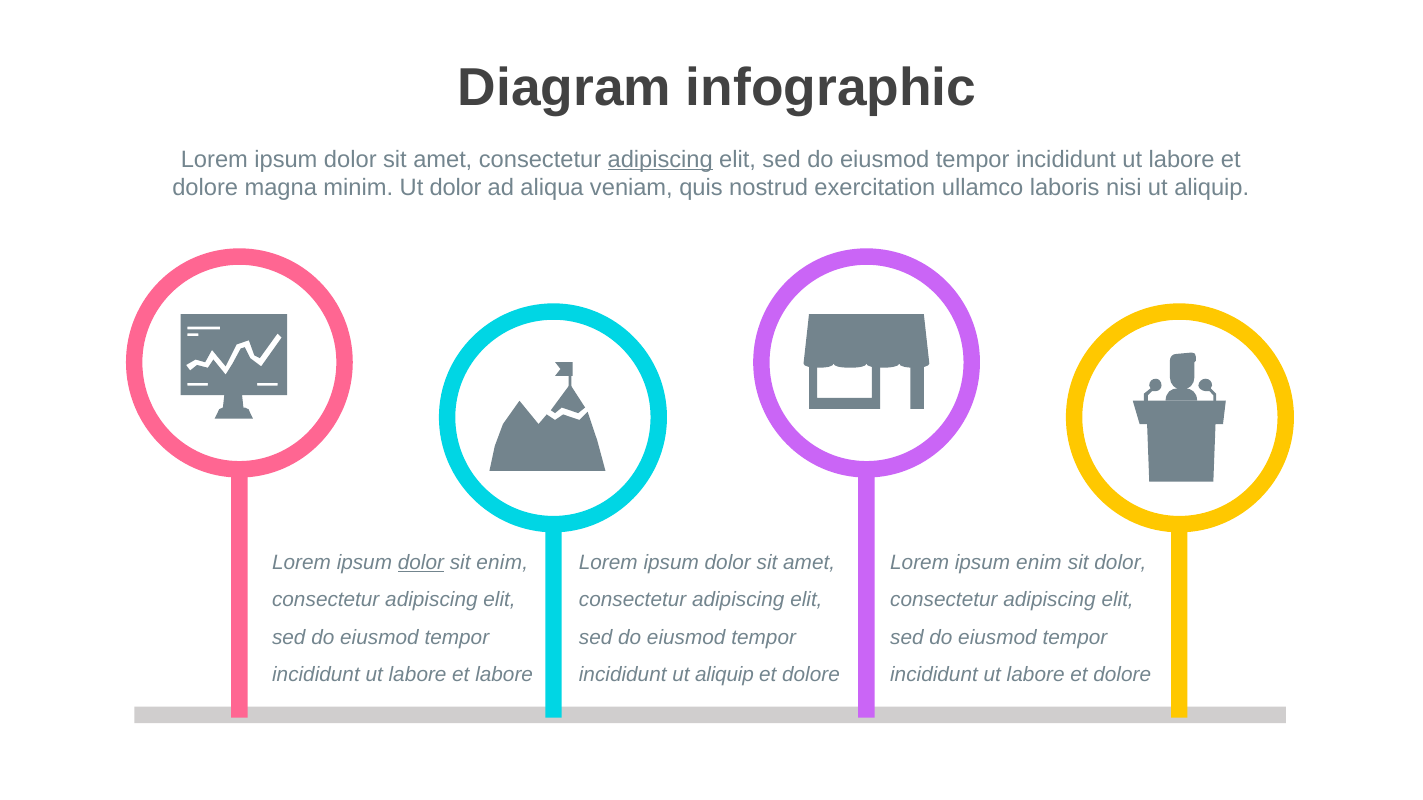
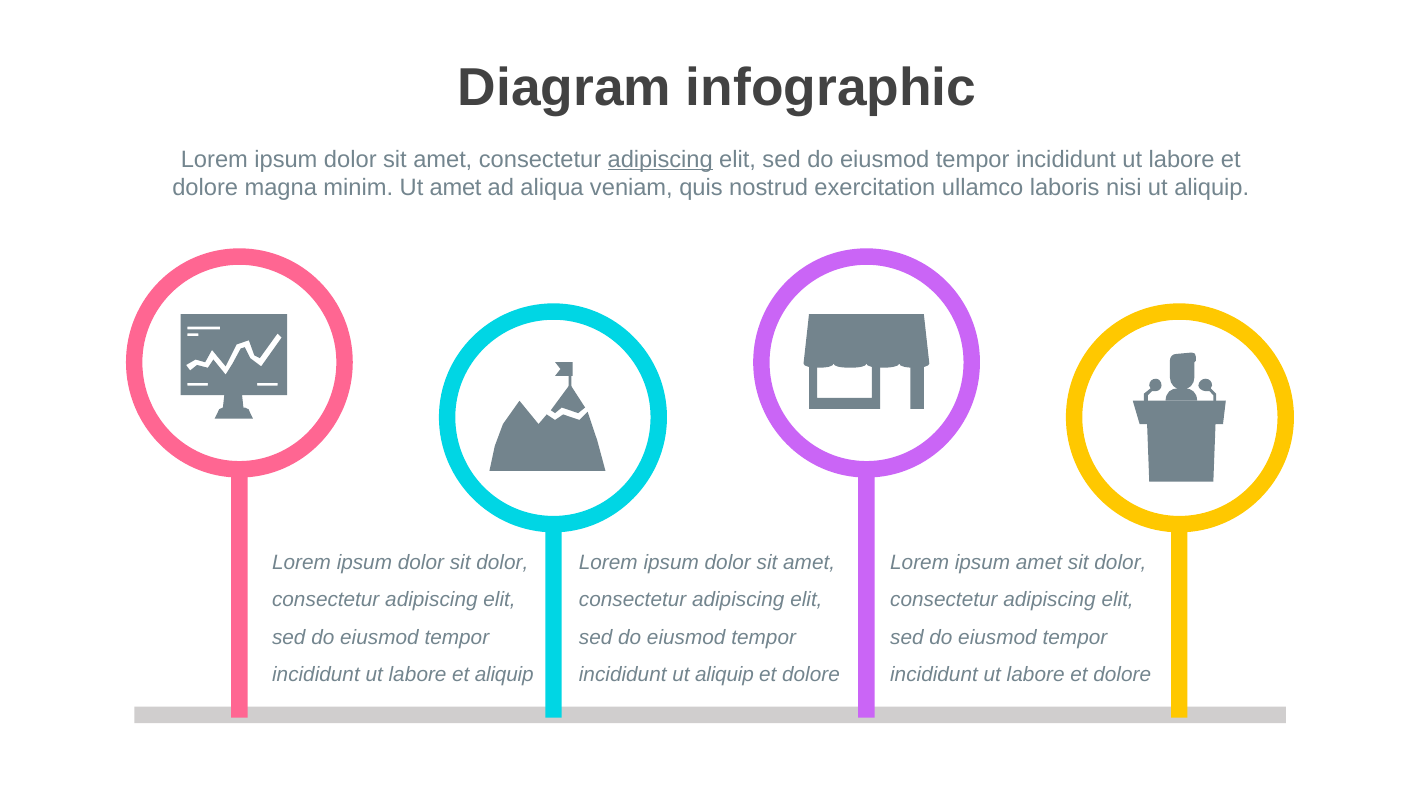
Ut dolor: dolor -> amet (456, 188)
dolor underline: present -> none (421, 563)
enim: enim -> dolor (502, 563)
ipsum enim: enim -> amet (1039, 563)
et labore: labore -> aliquip (504, 675)
